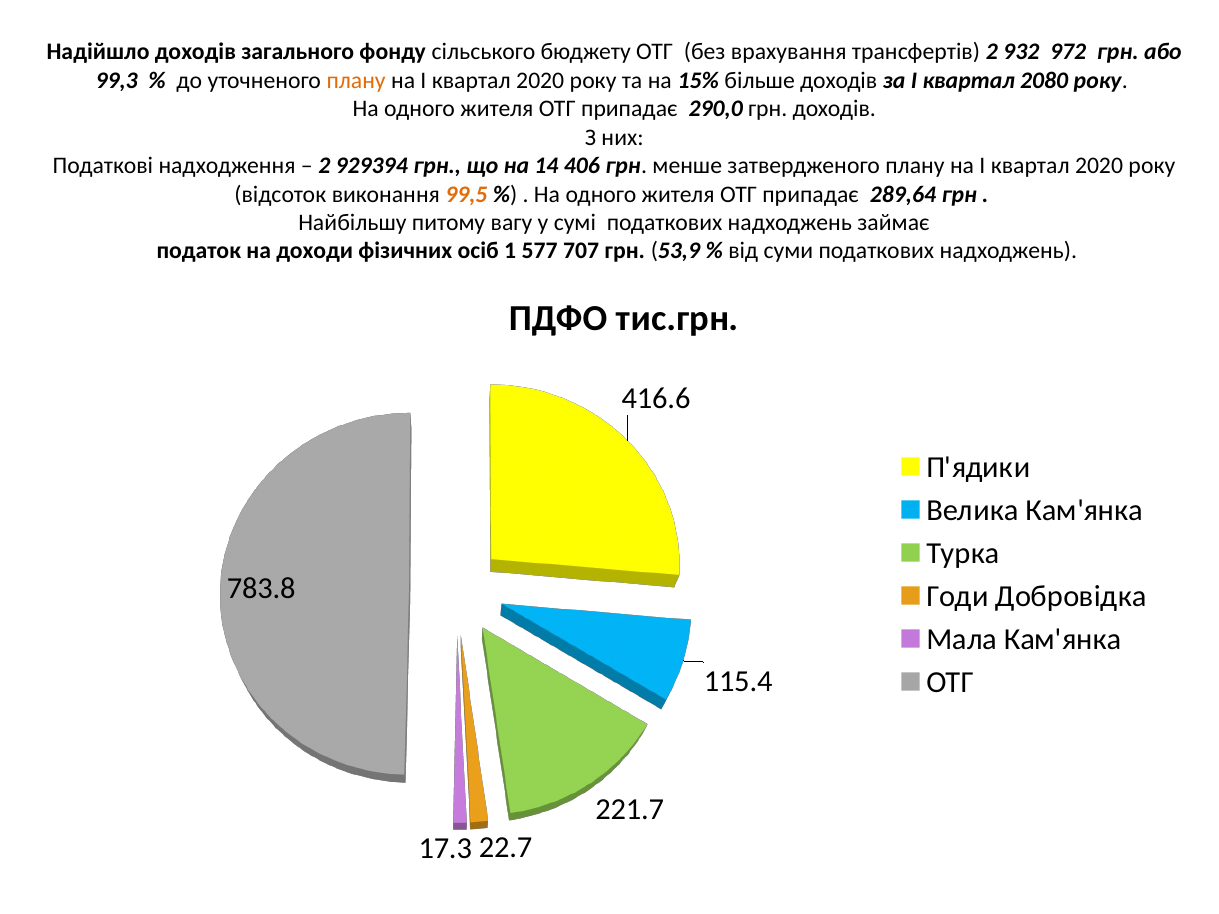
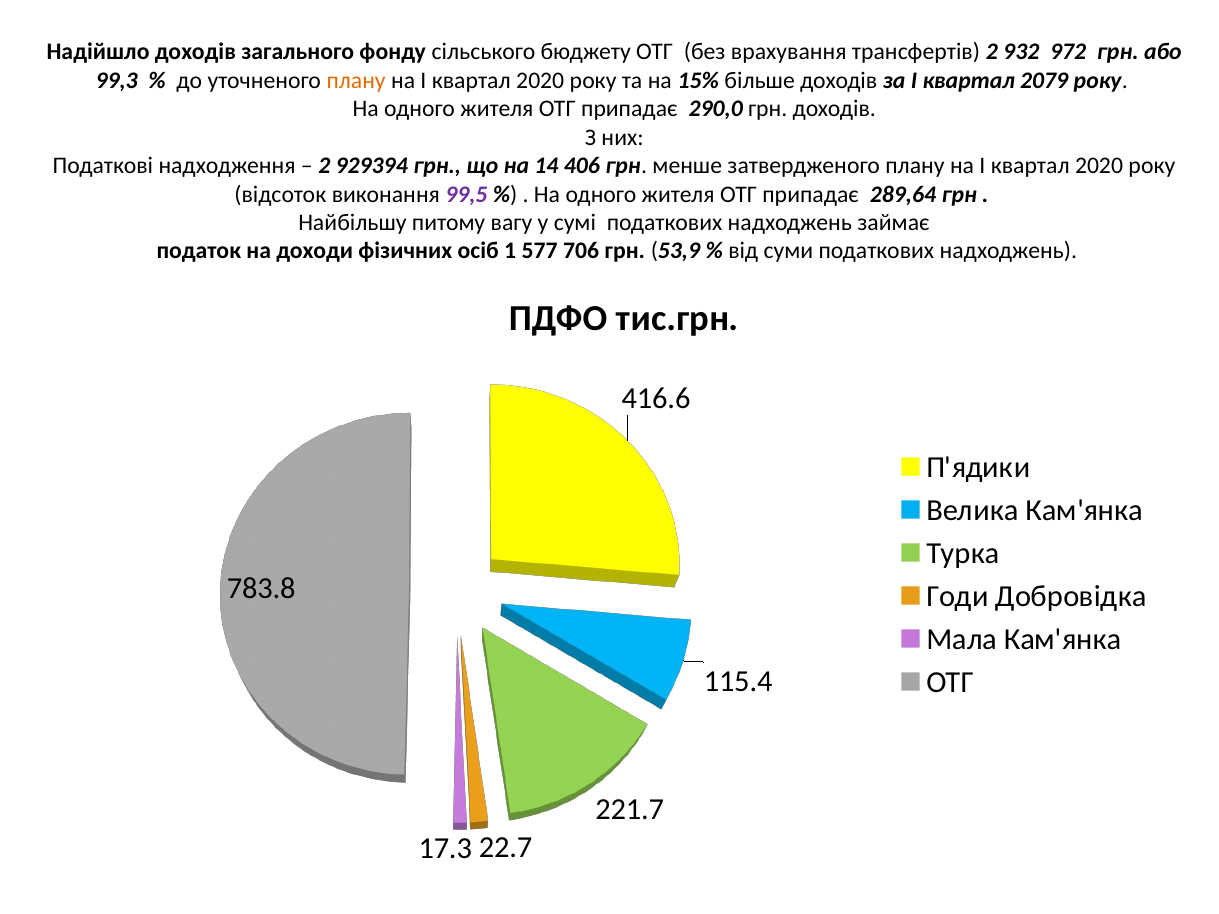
2080: 2080 -> 2079 (1044, 80)
99,5 colour: orange -> purple (466, 194)
707: 707 -> 706 (581, 251)
